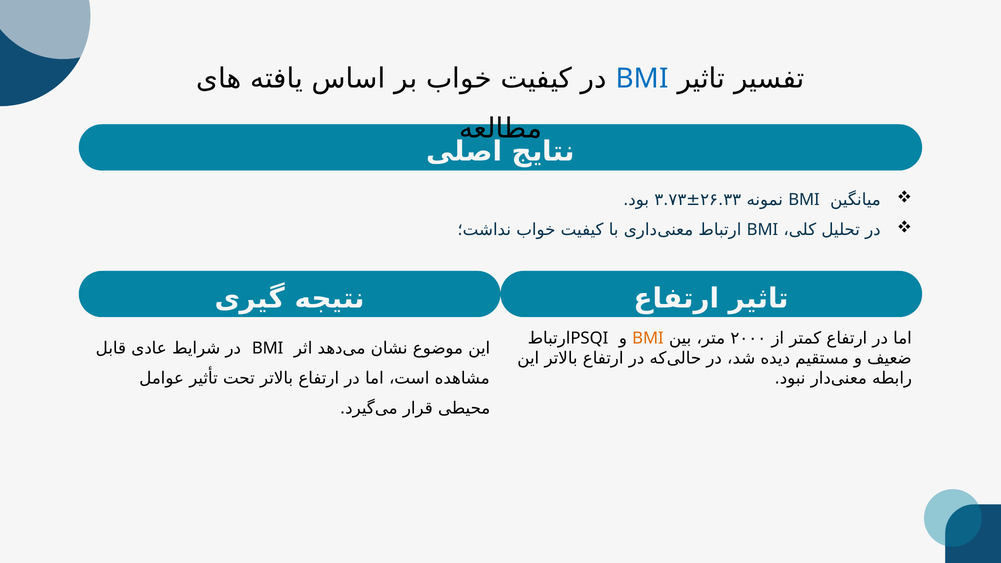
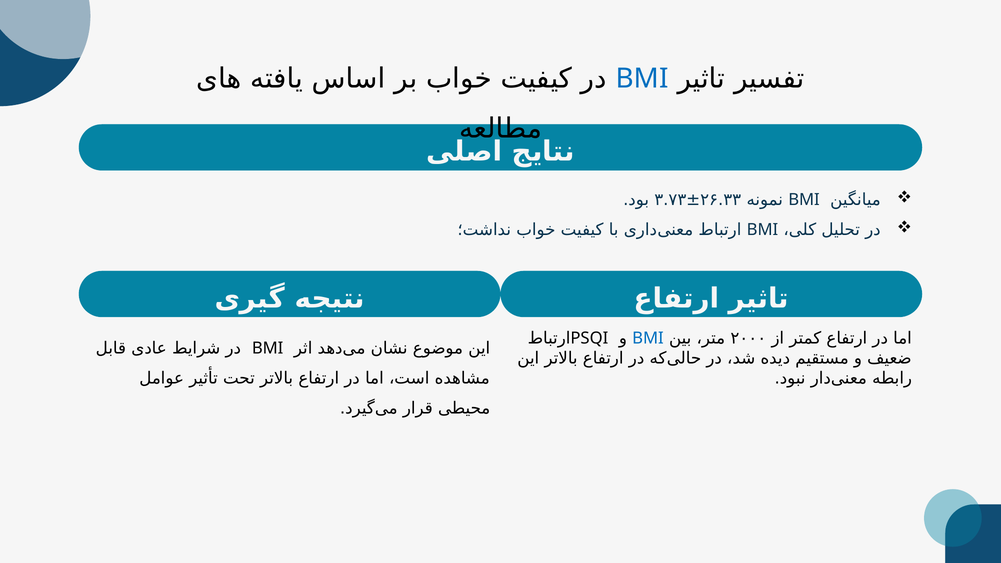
BMI colour: orange -> blue (648, 338)
